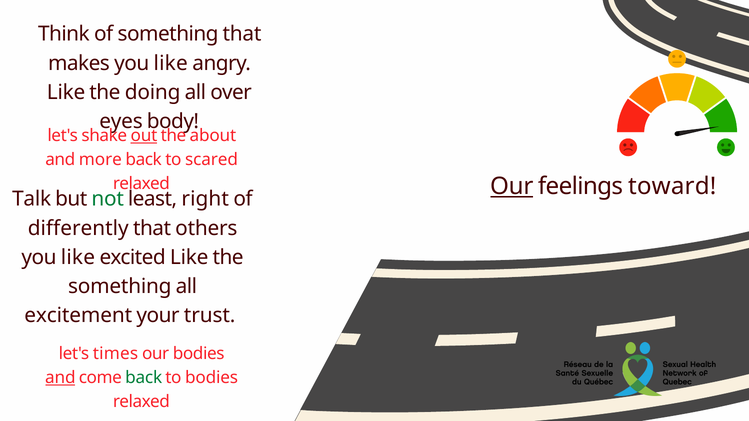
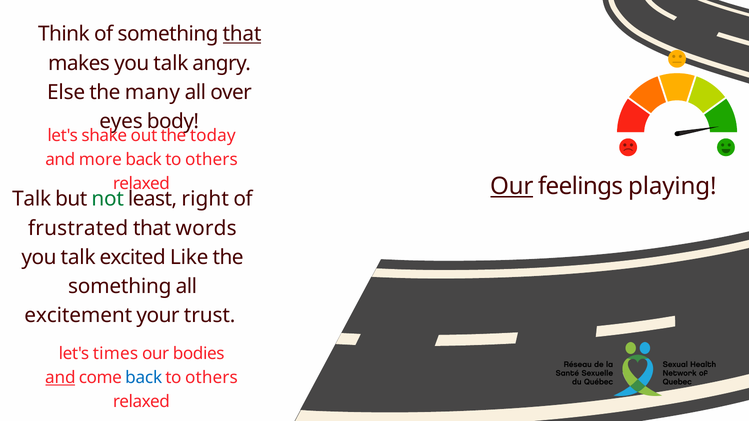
that underline: none -> present (242, 34)
makes you like: like -> talk (171, 63)
Like: Like -> Else (66, 92)
doing: doing -> many (152, 92)
out underline: present -> none (144, 136)
about: about -> today (213, 136)
scared: scared -> others (211, 160)
toward: toward -> playing (672, 187)
differently: differently -> frustrated (78, 228)
others: others -> words (206, 228)
like: like -> talk (78, 257)
back colour: green -> blue (144, 378)
bodies: bodies -> others (211, 378)
